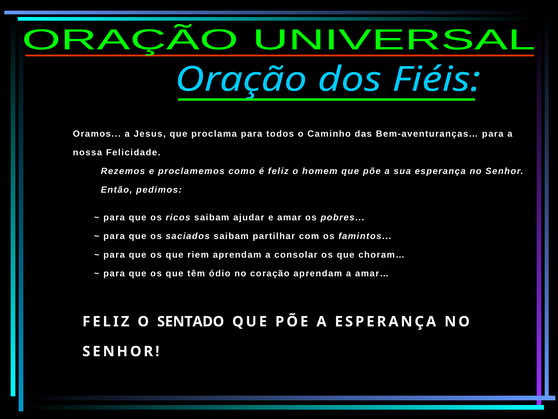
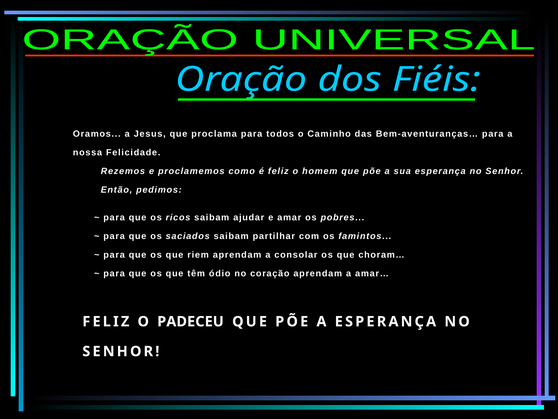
SENTADO: SENTADO -> PADECEU (190, 321)
